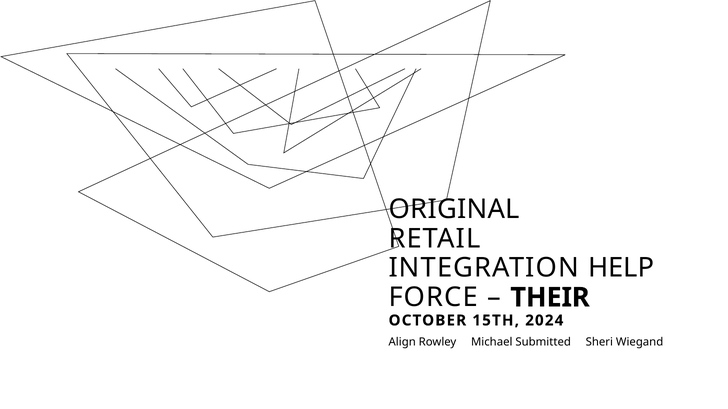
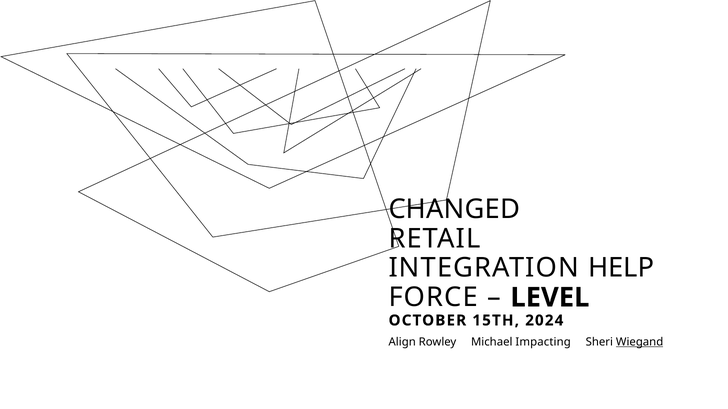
ORIGINAL: ORIGINAL -> CHANGED (454, 209)
THEIR: THEIR -> LEVEL (550, 298)
Submitted: Submitted -> Impacting (543, 342)
Wiegand underline: none -> present (640, 342)
